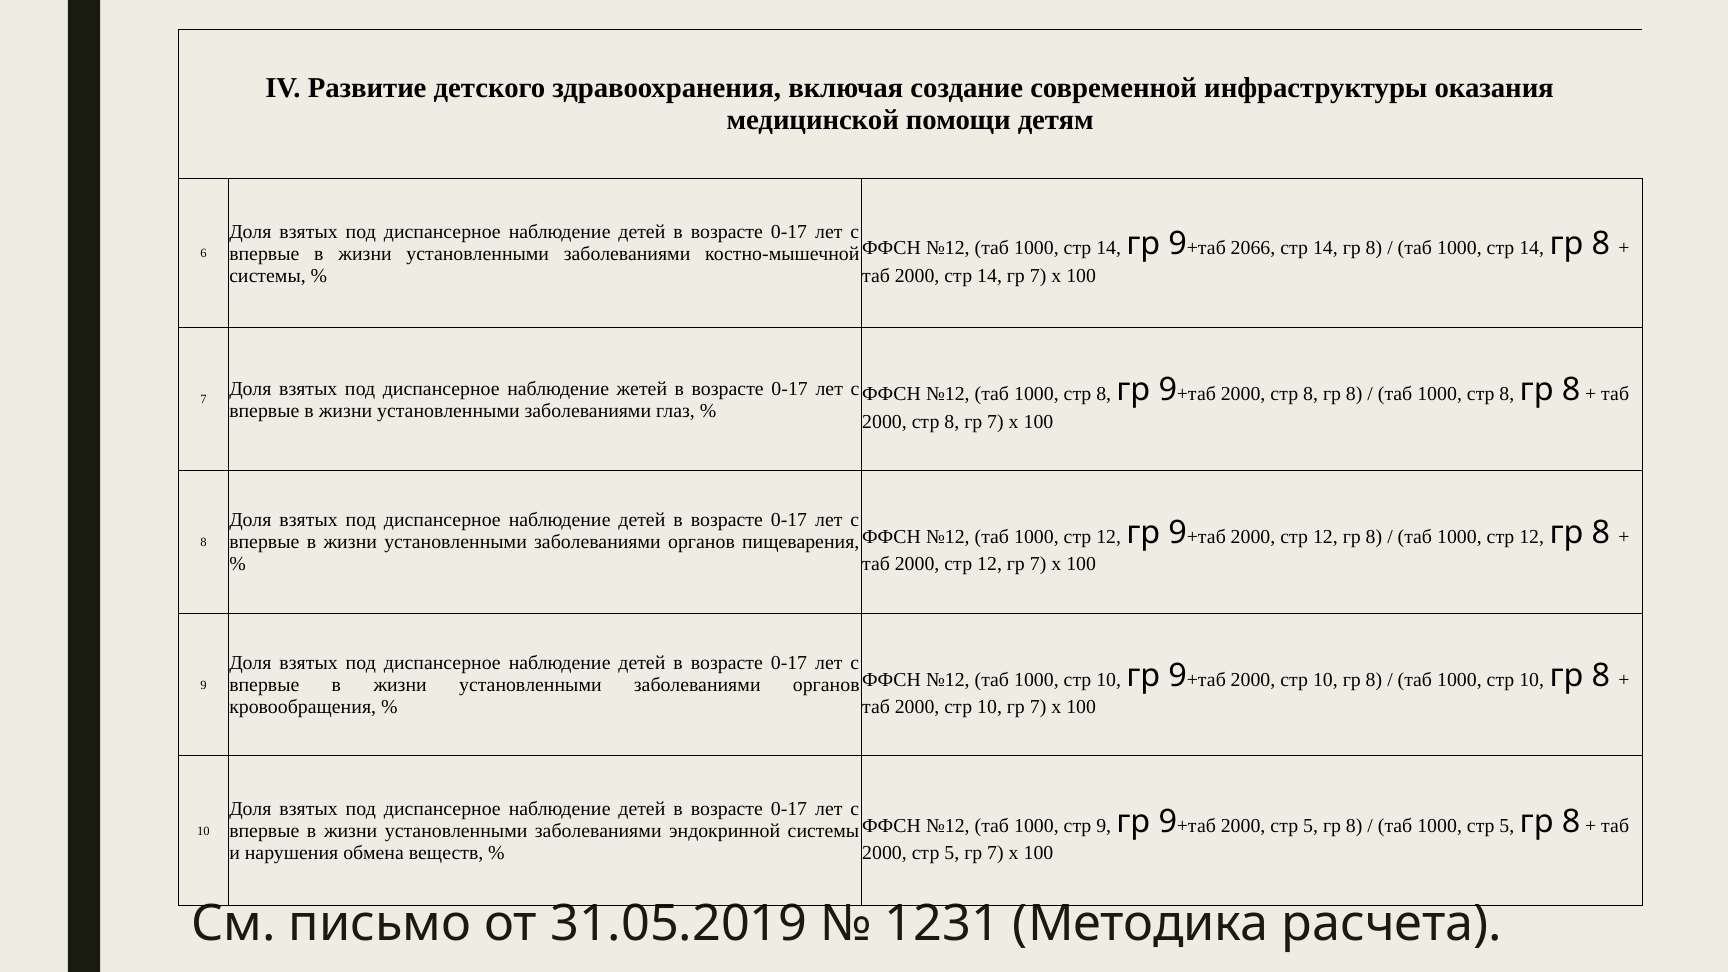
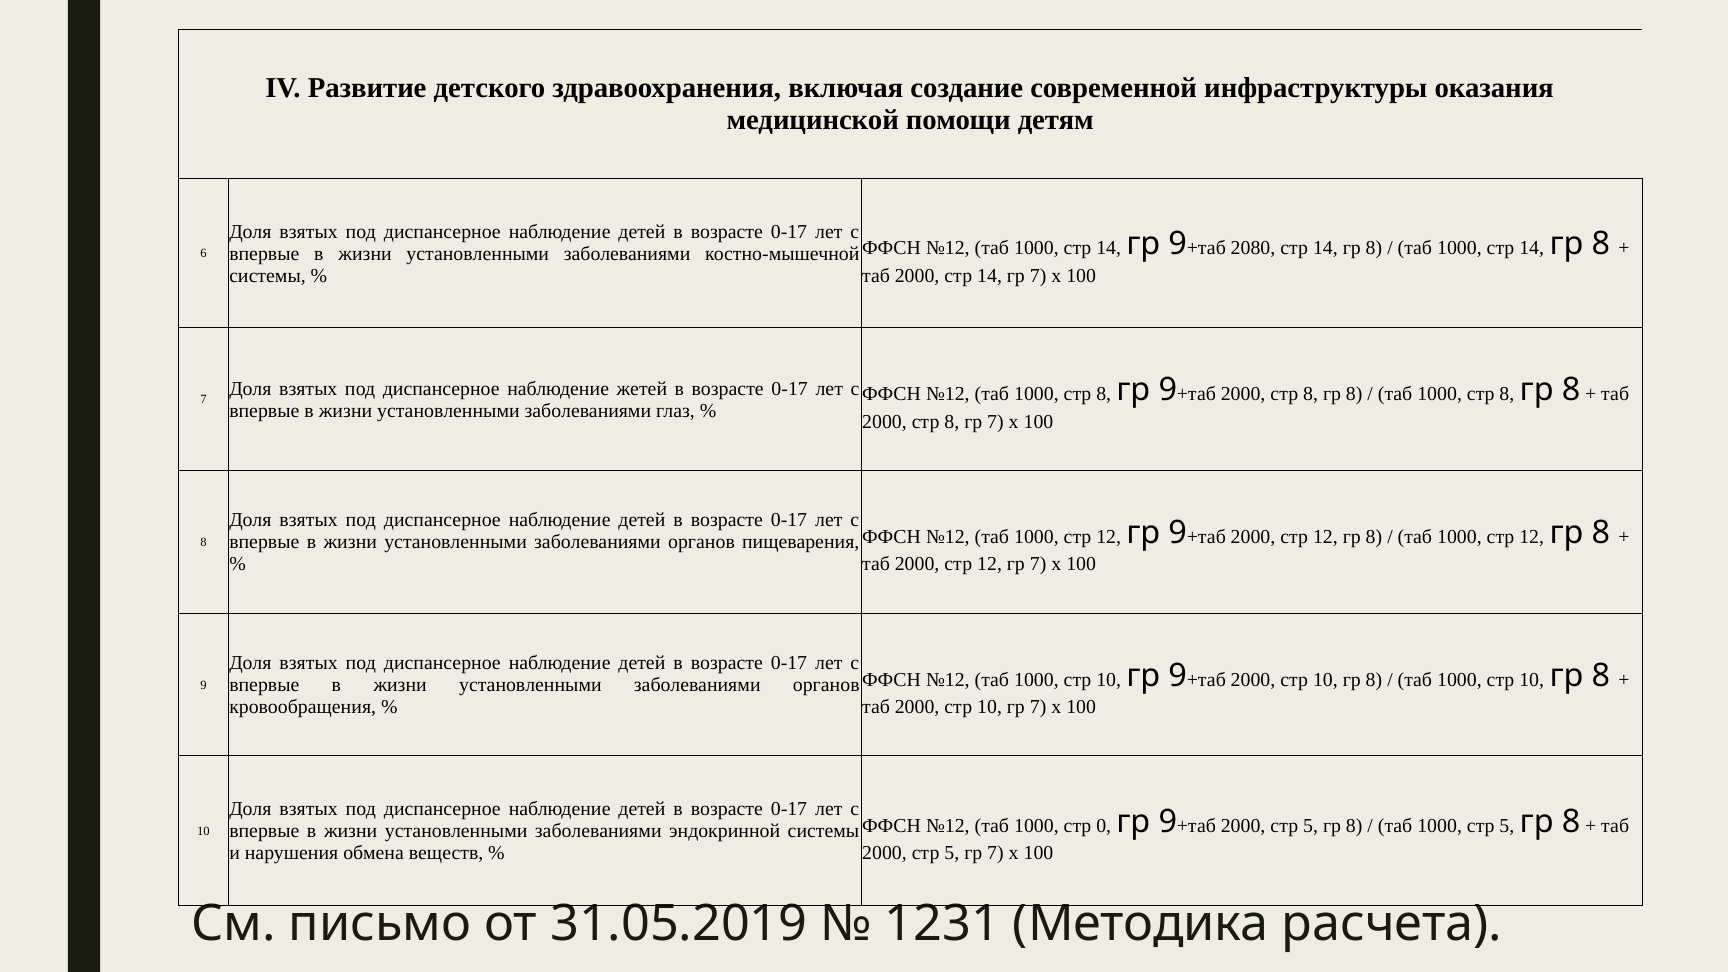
2066: 2066 -> 2080 (1253, 248)
стр 9: 9 -> 0 (1104, 826)
